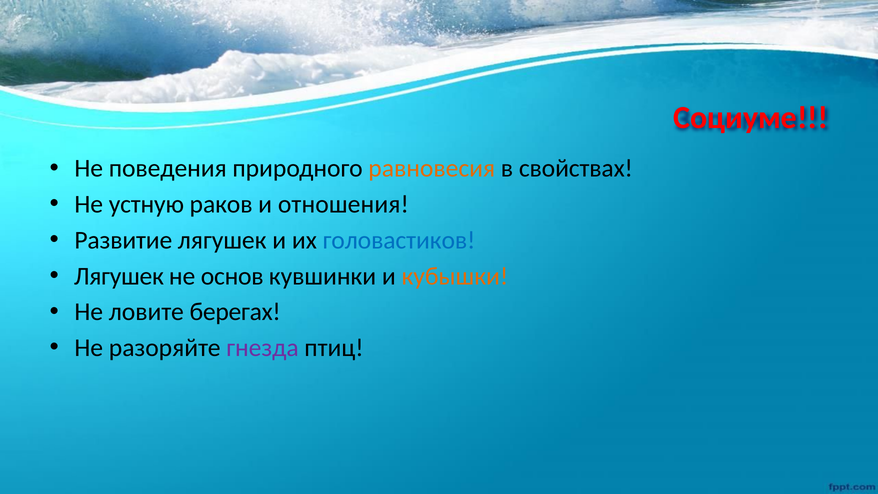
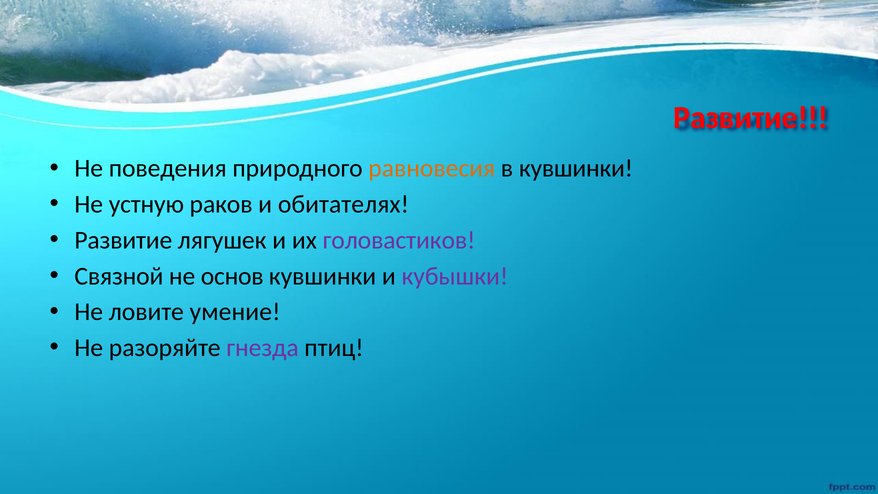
Социуме: Социуме -> Развитие (751, 118)
в свойствах: свойствах -> кувшинки (576, 168)
отношения: отношения -> обитателях (343, 204)
головастиков colour: blue -> purple (399, 240)
Лягушек: Лягушек -> Связной (119, 276)
кубышки colour: orange -> purple (455, 276)
берегах: берегах -> умение (235, 312)
